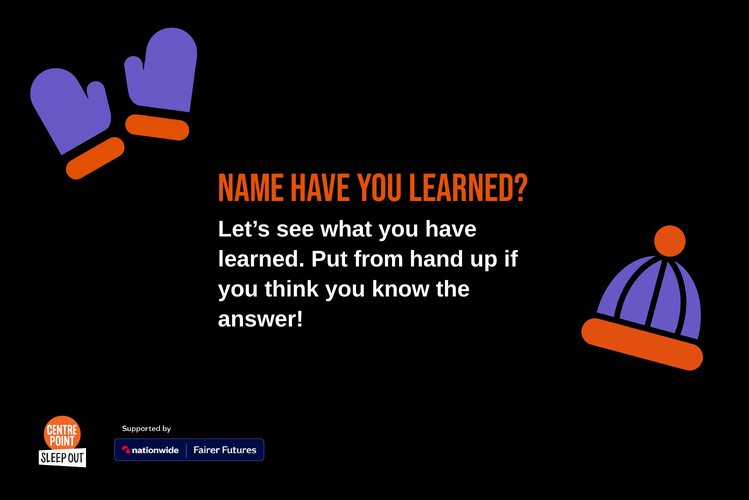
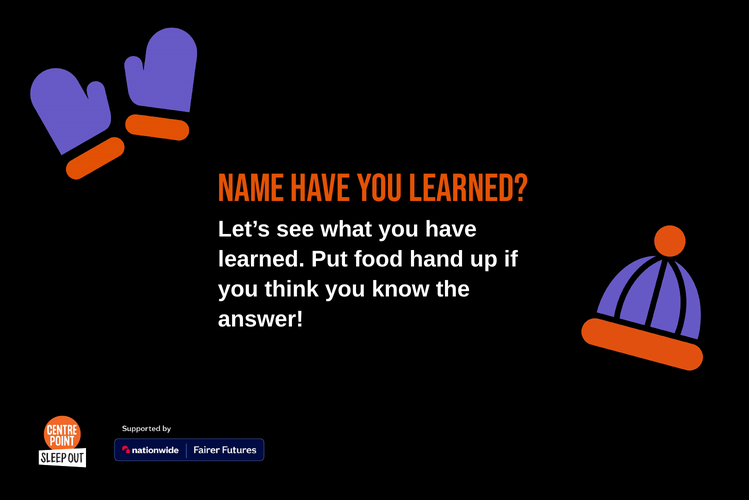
from: from -> food (379, 259)
